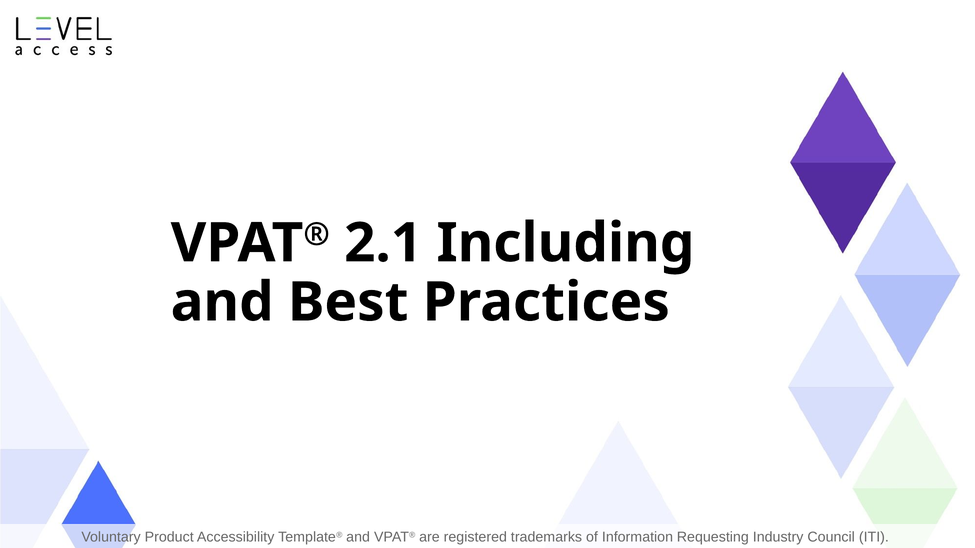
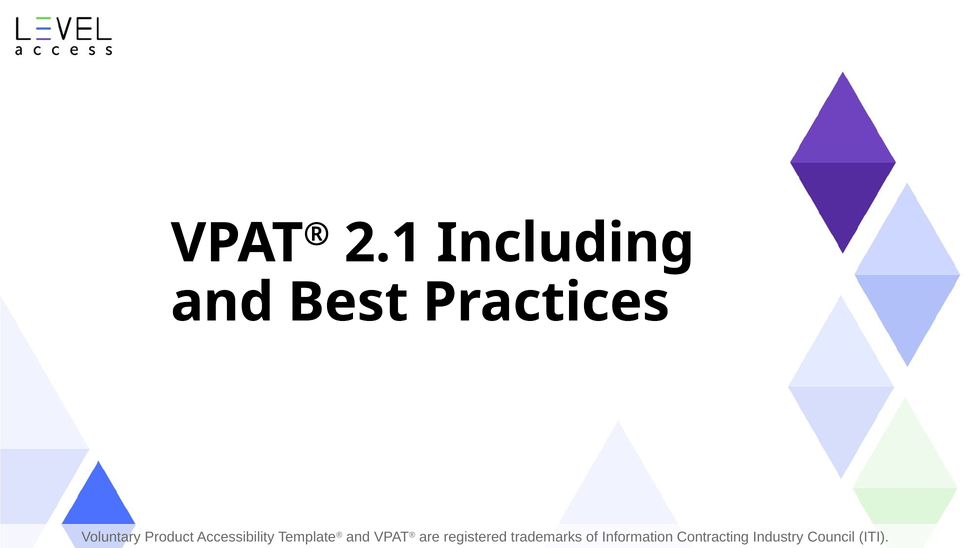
Requesting: Requesting -> Contracting (713, 538)
